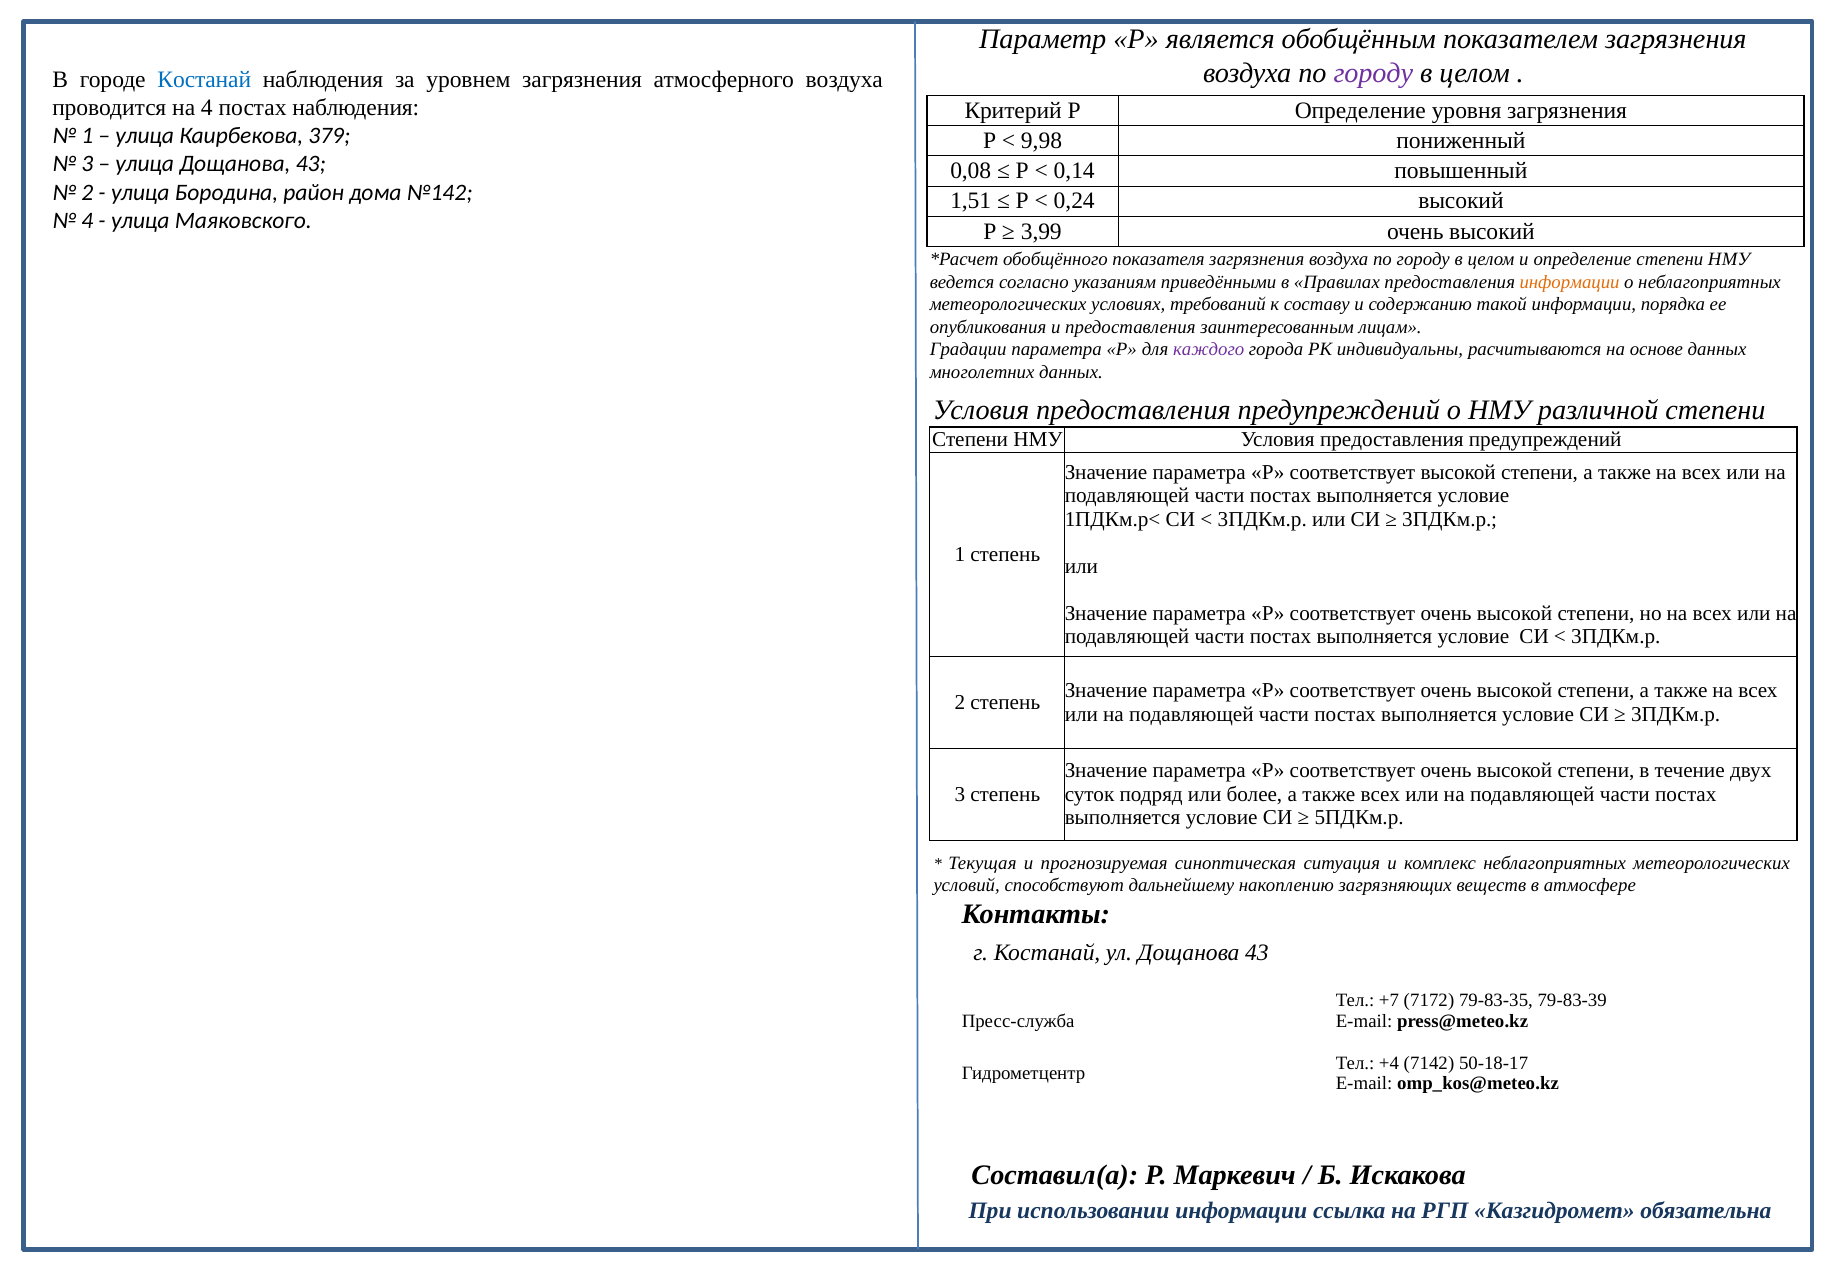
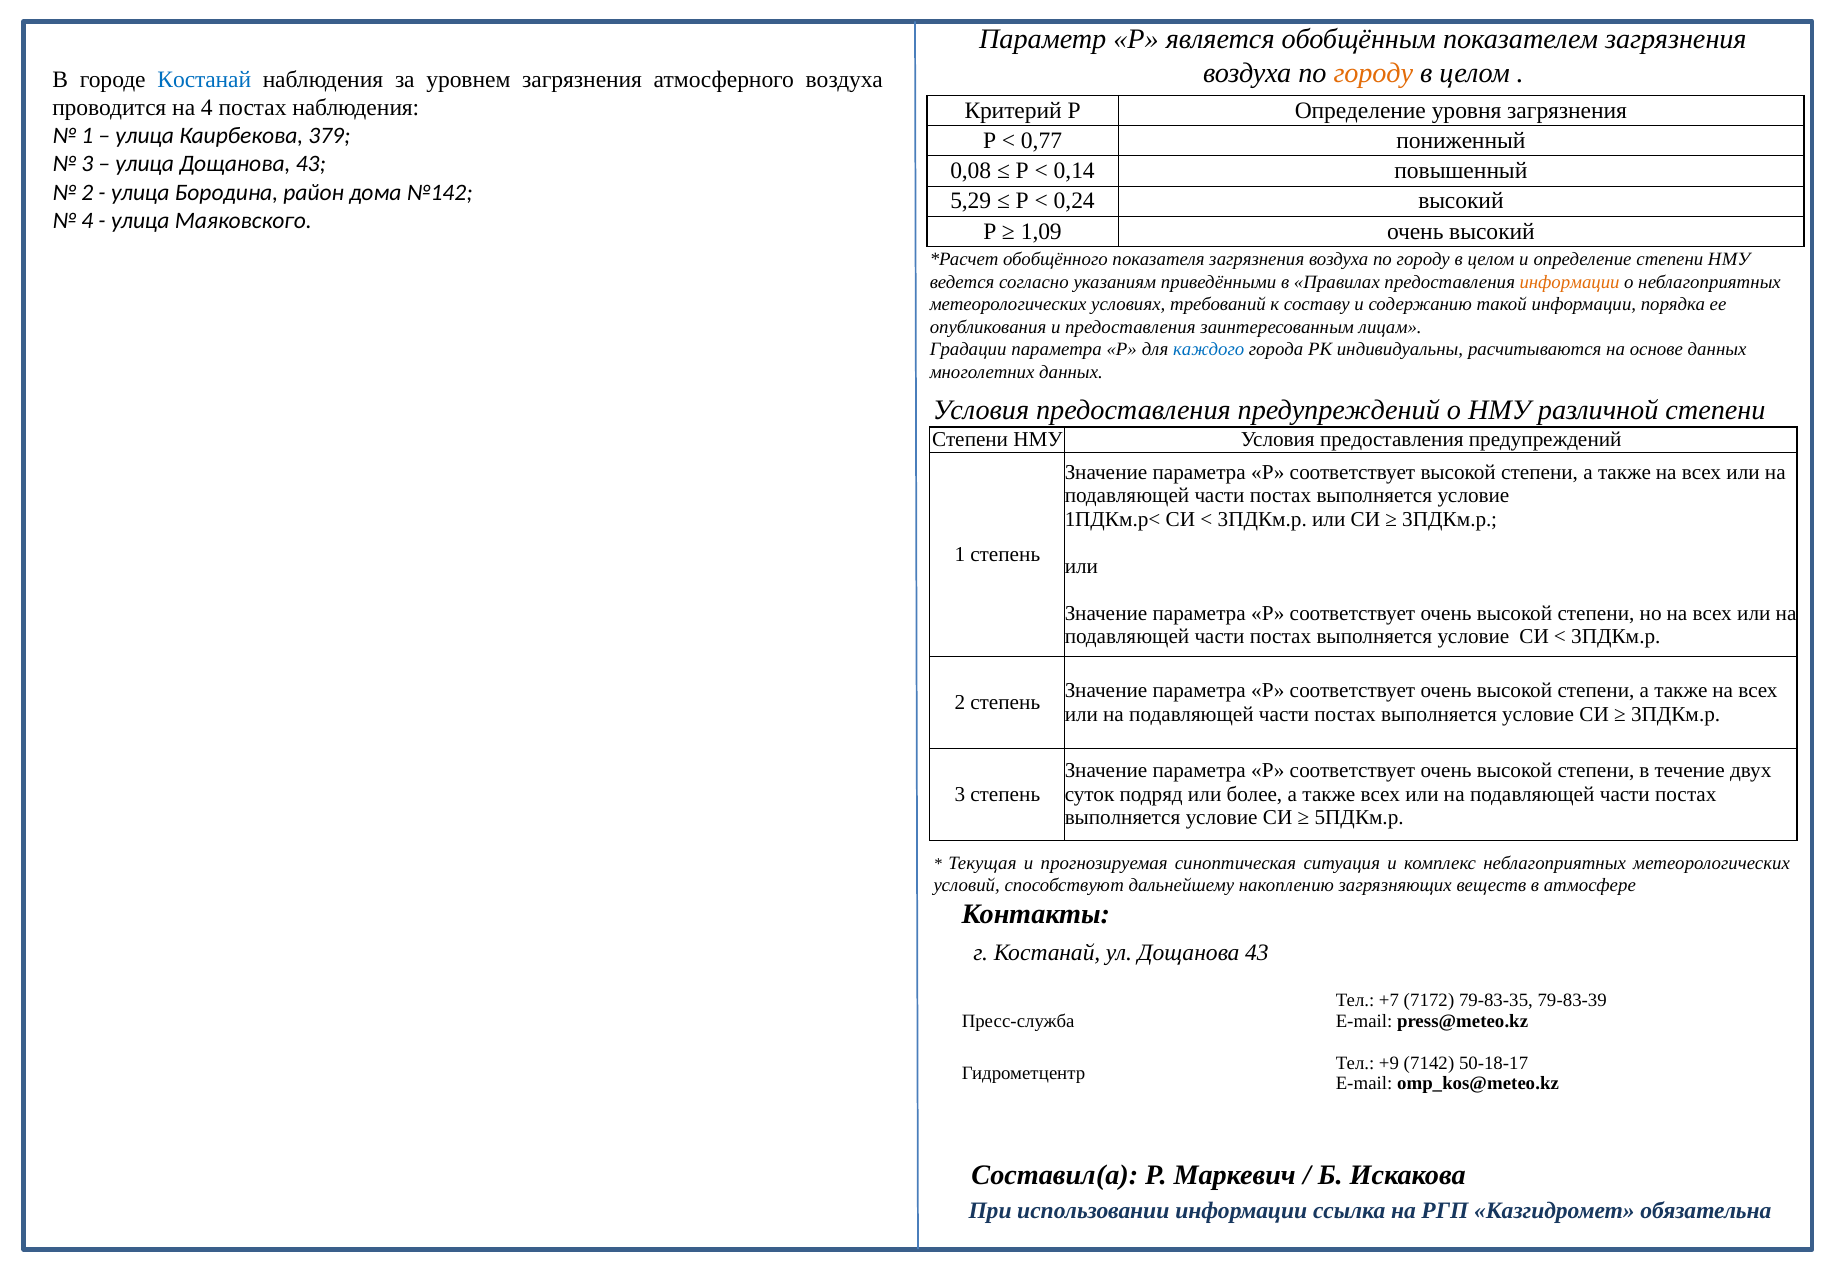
городу colour: purple -> orange (1373, 73)
9,98: 9,98 -> 0,77 (1042, 141)
1,51: 1,51 -> 5,29 (971, 201)
3,99: 3,99 -> 1,09 (1041, 231)
каждого colour: purple -> blue (1209, 350)
+4: +4 -> +9 (1389, 1063)
